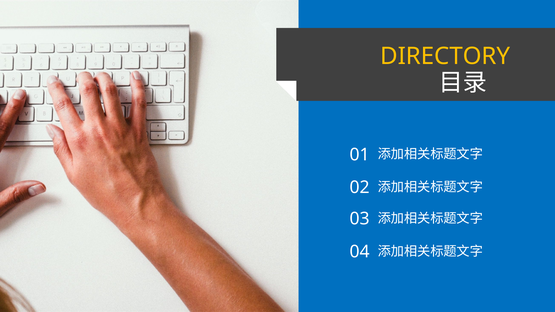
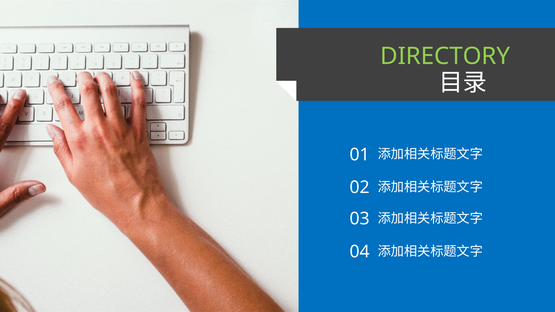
DIRECTORY colour: yellow -> light green (445, 56)
